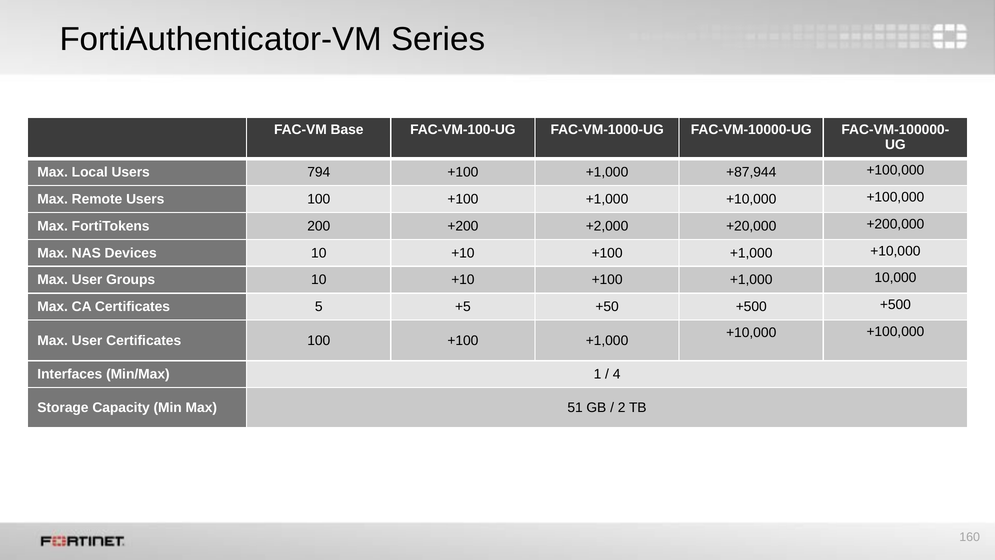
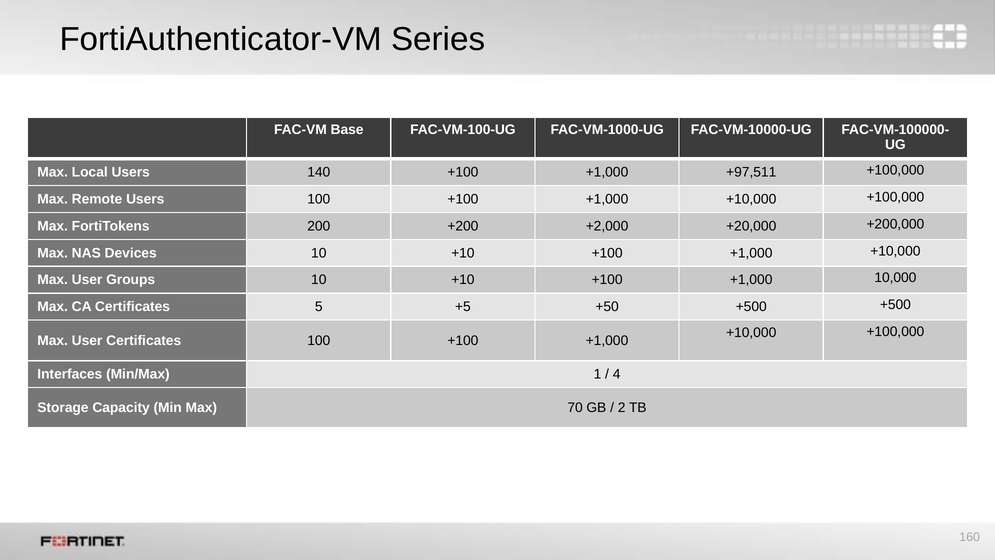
794: 794 -> 140 (319, 172)
+87,944: +87,944 -> +97,511 (751, 172)
51: 51 -> 70 (575, 407)
